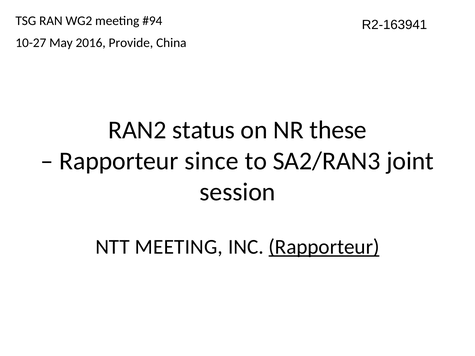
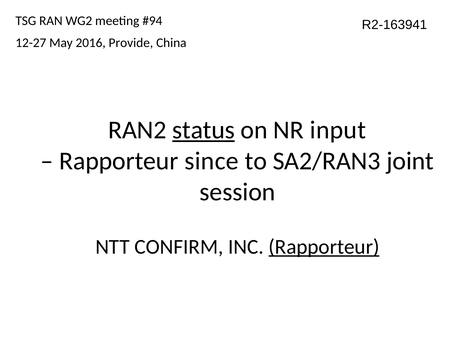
10-27: 10-27 -> 12-27 (31, 43)
status underline: none -> present (204, 130)
these: these -> input (338, 130)
NTT MEETING: MEETING -> CONFIRM (179, 247)
